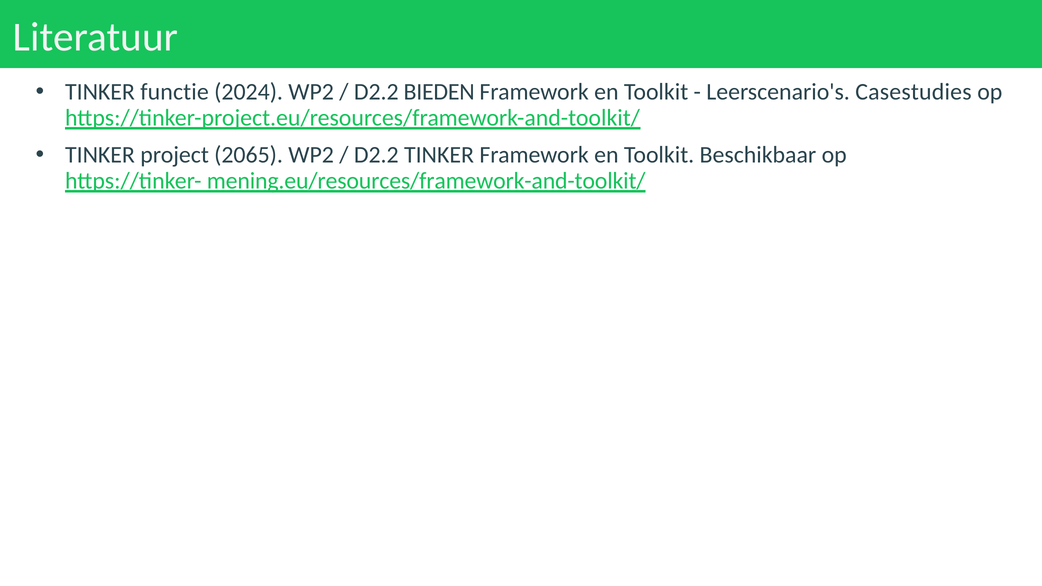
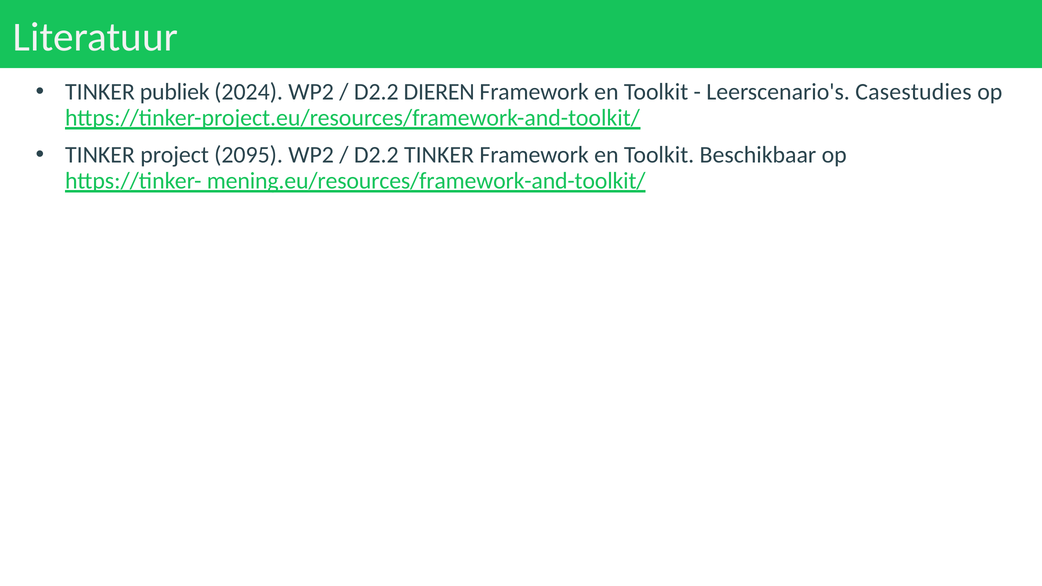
functie: functie -> publiek (175, 92)
BIEDEN: BIEDEN -> DIEREN (439, 92)
2065: 2065 -> 2095 (249, 155)
